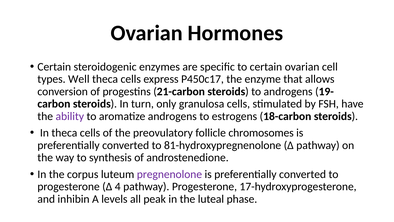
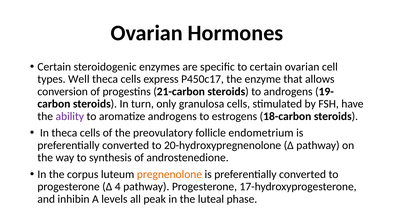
chromosomes: chromosomes -> endometrium (261, 133)
81-hydroxypregnenolone: 81-hydroxypregnenolone -> 20-hydroxypregnenolone (223, 145)
pregnenolone colour: purple -> orange (169, 174)
